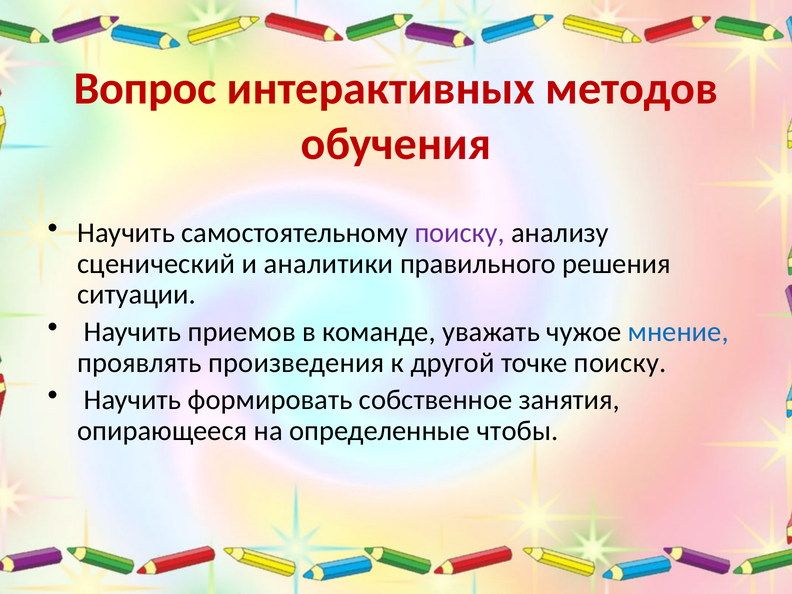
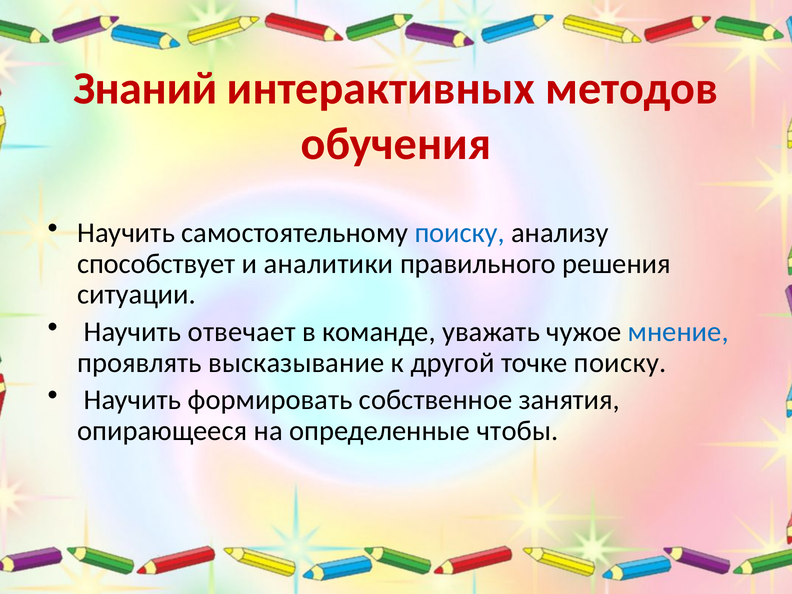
Вопрос: Вопрос -> Знаний (145, 89)
поиску colour: purple -> blue (460, 233)
сценический: сценический -> способствует (156, 264)
приемов: приемов -> отвечает (242, 332)
произведения: произведения -> высказывание (296, 363)
